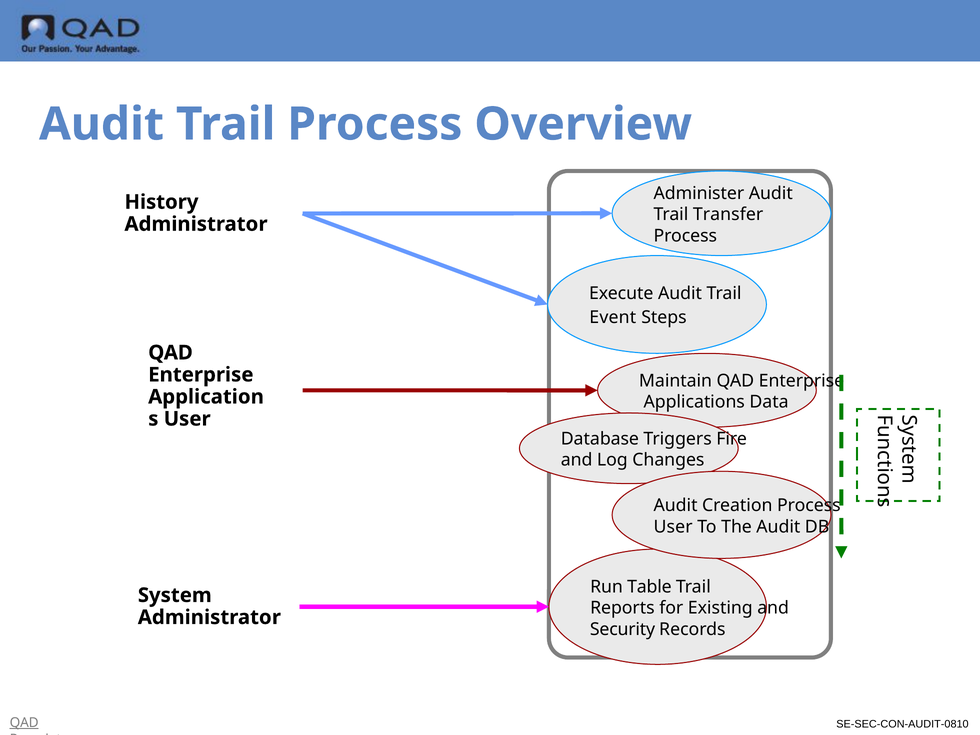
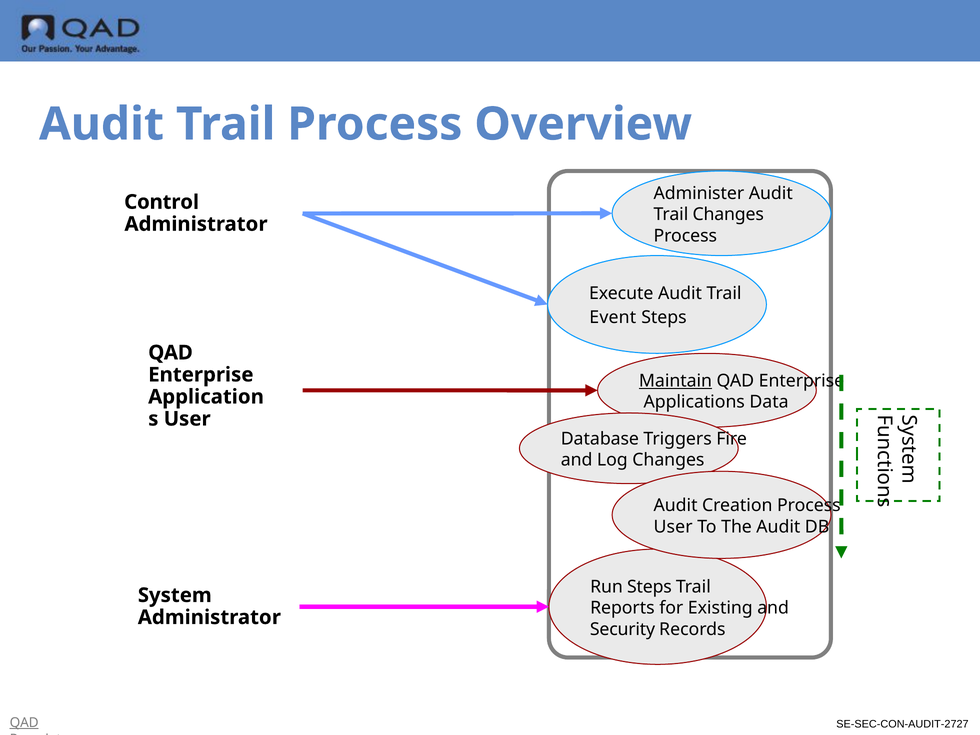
History: History -> Control (162, 202)
Trail Transfer: Transfer -> Changes (728, 215)
Maintain underline: none -> present (675, 381)
Run Table: Table -> Steps (649, 587)
SE-SEC-CON-AUDIT-0810: SE-SEC-CON-AUDIT-0810 -> SE-SEC-CON-AUDIT-2727 (903, 724)
